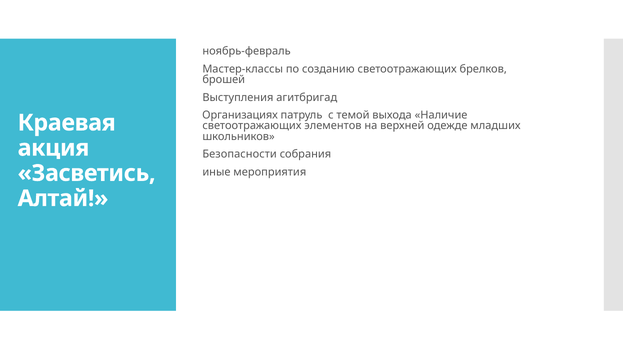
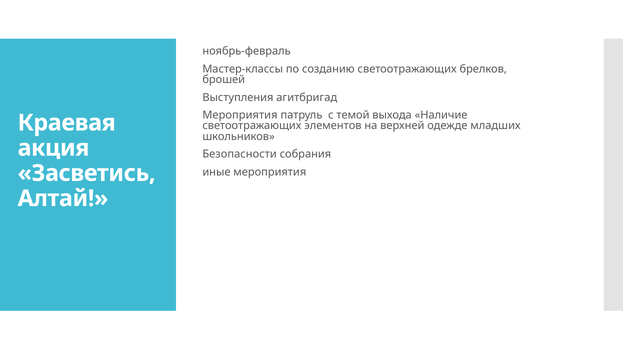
Организациях: Организациях -> Мероприятия (240, 115)
